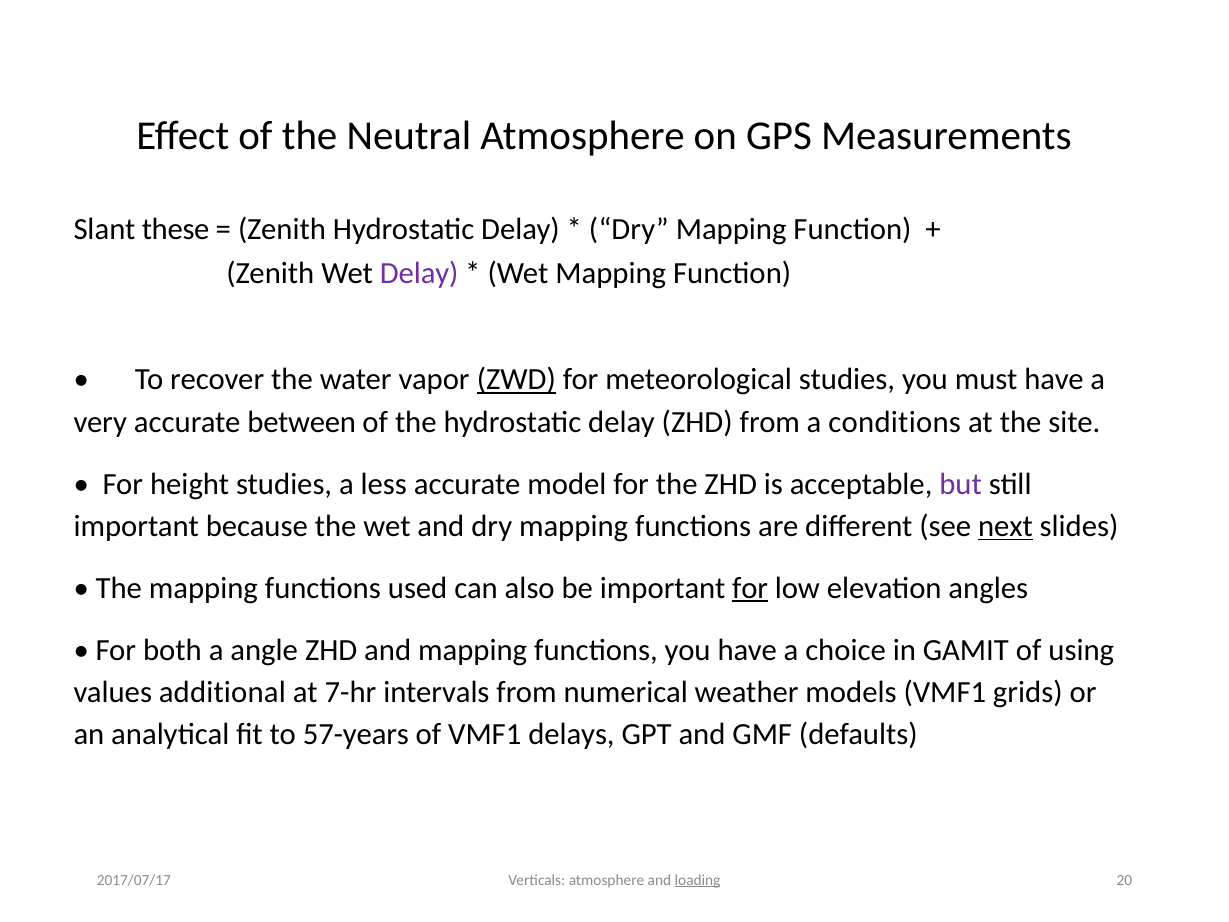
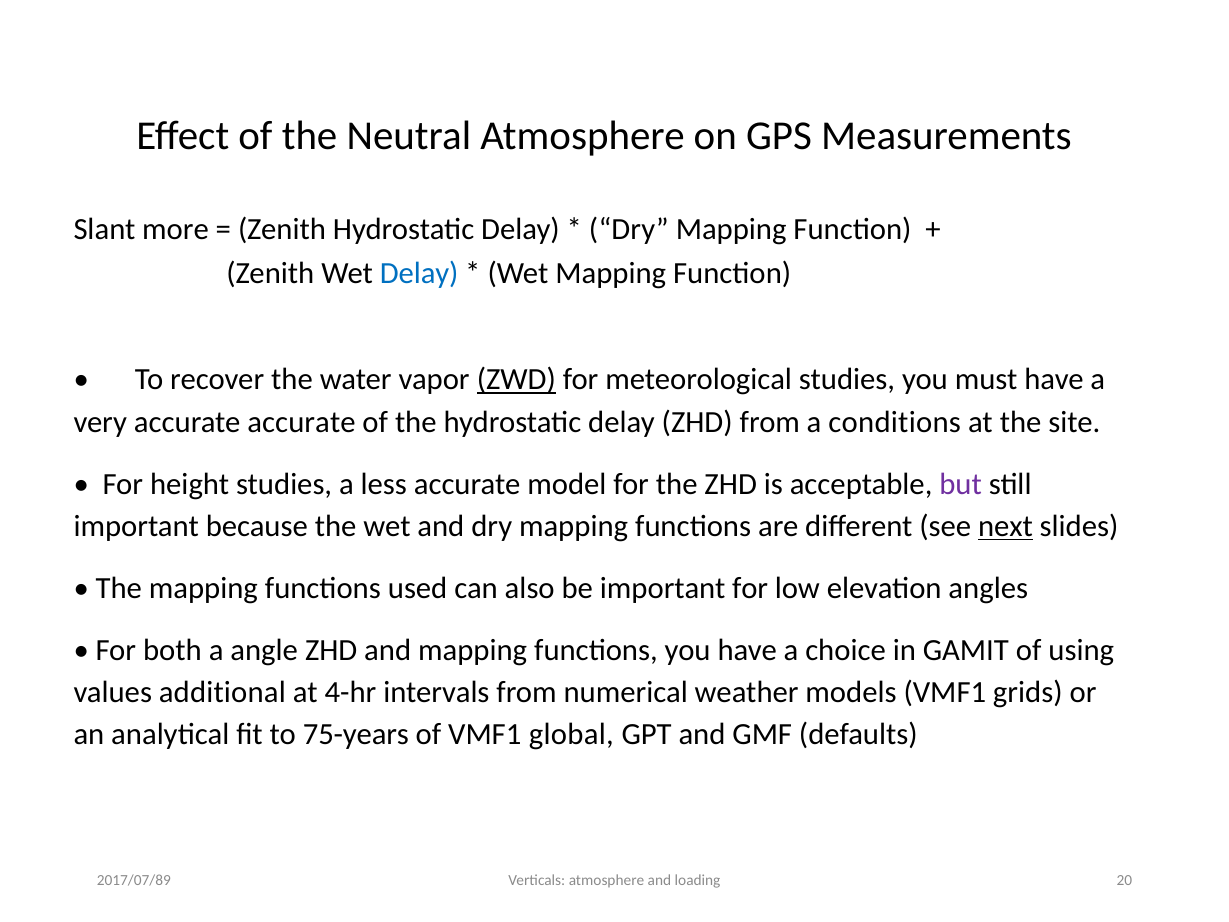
these: these -> more (176, 229)
Delay colour: purple -> blue (419, 274)
accurate between: between -> accurate (302, 422)
for underline: present -> none (750, 588)
7-hr: 7-hr -> 4-hr (350, 692)
57-years: 57-years -> 75-years (356, 734)
delays: delays -> global (571, 734)
loading underline: present -> none (698, 880)
2017/07/17: 2017/07/17 -> 2017/07/89 (134, 880)
